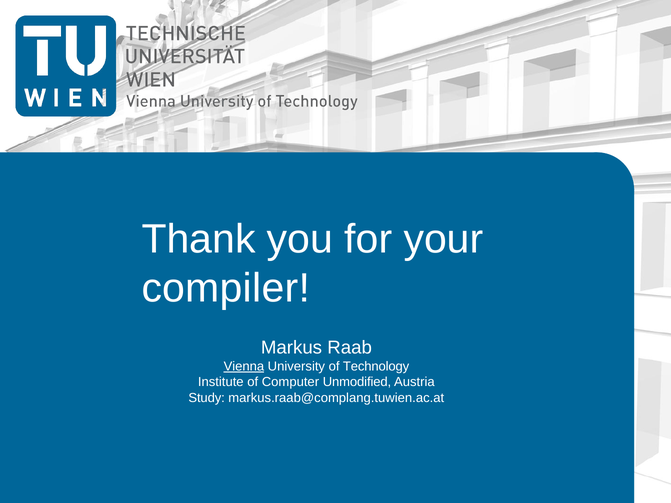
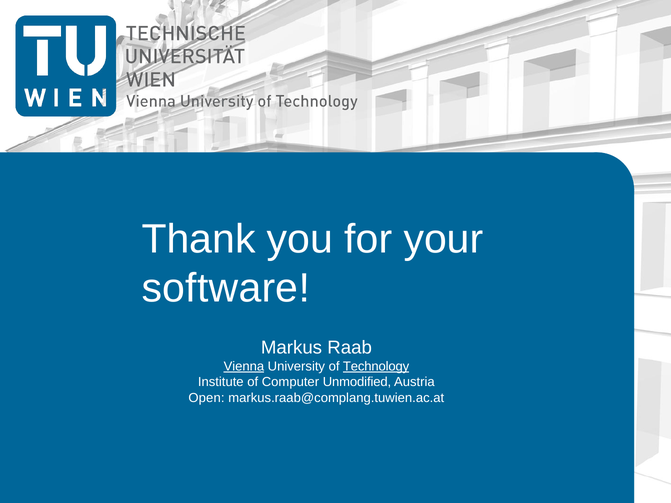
compiler: compiler -> software (226, 288)
Technology underline: none -> present (376, 367)
Study: Study -> Open (206, 398)
